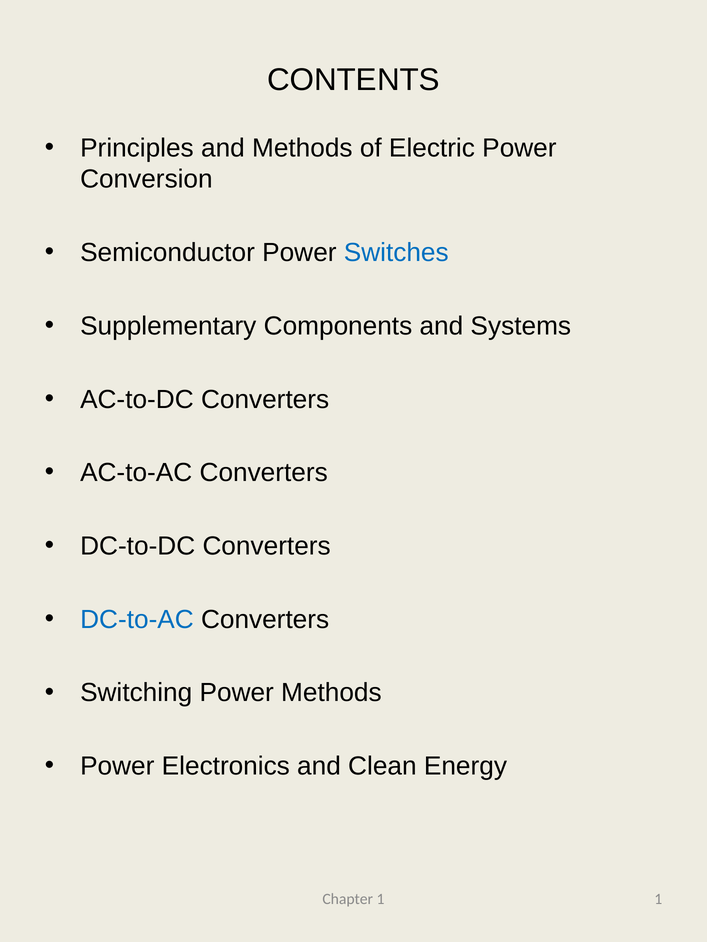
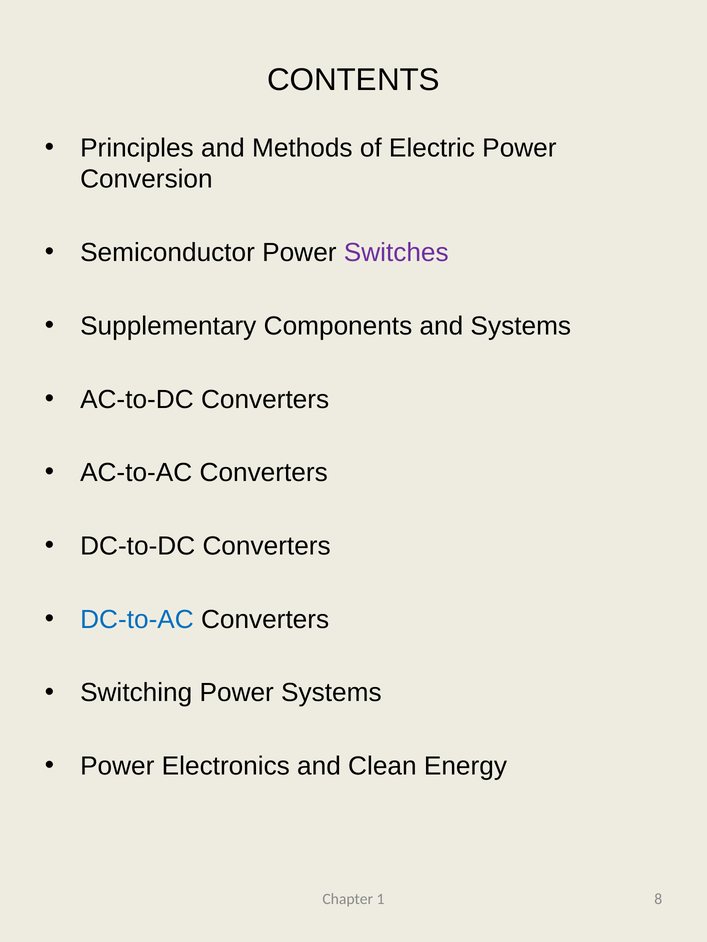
Switches colour: blue -> purple (396, 253)
Power Methods: Methods -> Systems (331, 693)
1 1: 1 -> 8 (658, 900)
